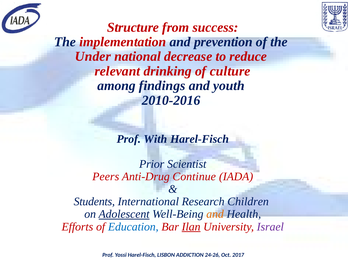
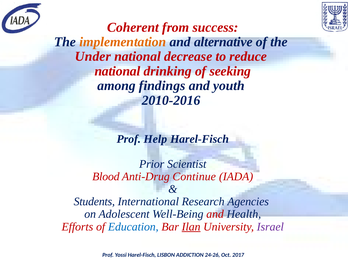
Structure: Structure -> Coherent (133, 27)
implementation colour: red -> orange (123, 42)
prevention: prevention -> alternative (223, 42)
relevant: relevant -> national (117, 71)
culture: culture -> seeking (230, 71)
With: With -> Help (155, 139)
Peers: Peers -> Blood (106, 177)
Children: Children -> Agencies (248, 202)
Adolescent underline: present -> none (124, 214)
and colour: orange -> red (215, 214)
